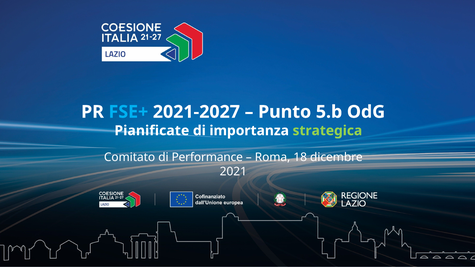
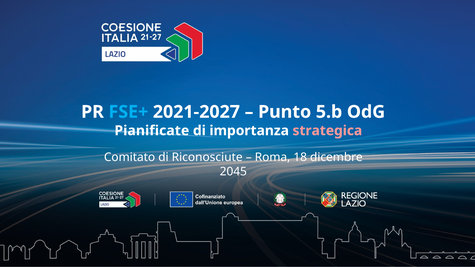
strategica colour: light green -> pink (327, 131)
Performance: Performance -> Riconosciute (207, 157)
2021: 2021 -> 2045 (233, 172)
